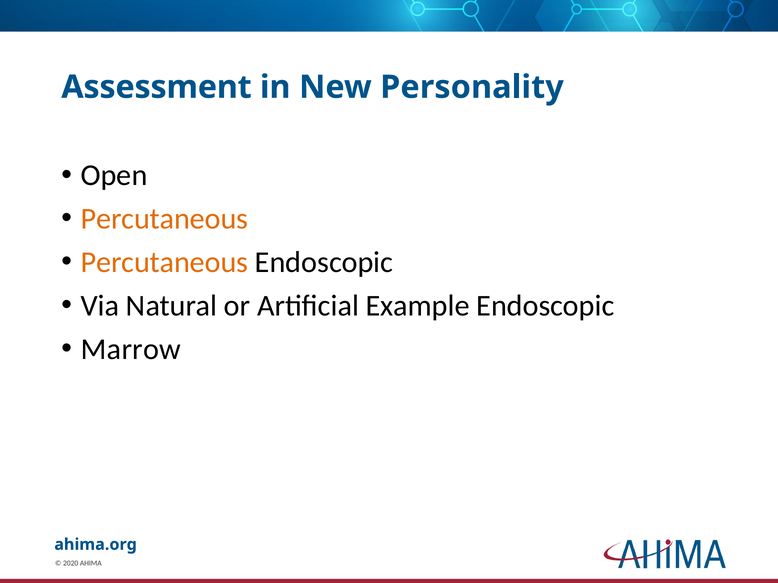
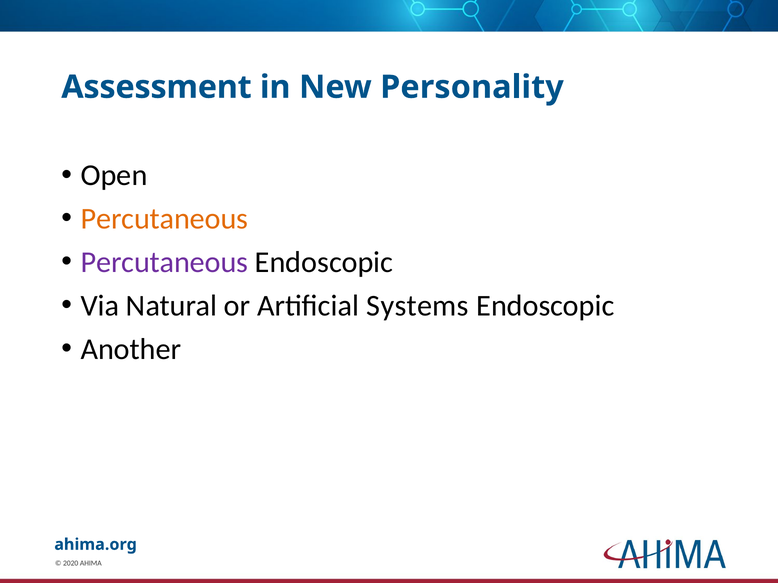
Percutaneous colour: orange -> purple (164, 262)
Example: Example -> Systems (418, 306)
Marrow: Marrow -> Another (131, 349)
